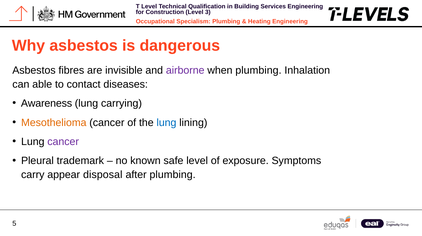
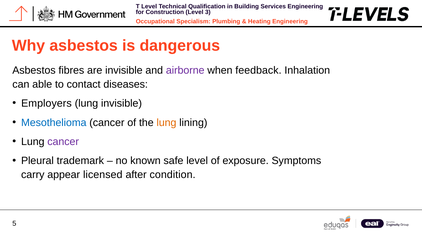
when plumbing: plumbing -> feedback (258, 70)
Awareness: Awareness -> Employers (46, 103)
lung carrying: carrying -> invisible (121, 103)
Mesothelioma colour: orange -> blue (54, 122)
lung colour: blue -> orange (166, 122)
disposal: disposal -> licensed (103, 175)
after plumbing: plumbing -> condition (173, 175)
